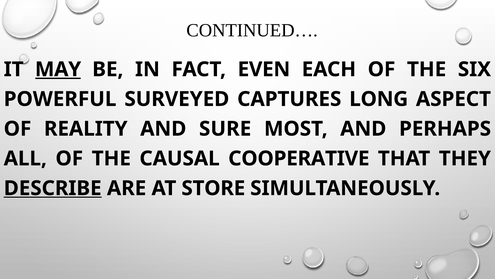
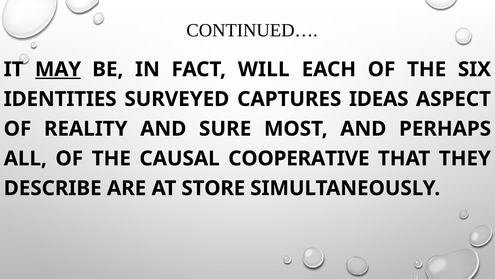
EVEN: EVEN -> WILL (264, 69)
POWERFUL: POWERFUL -> IDENTITIES (60, 99)
LONG: LONG -> IDEAS (379, 99)
DESCRIBE underline: present -> none (53, 188)
